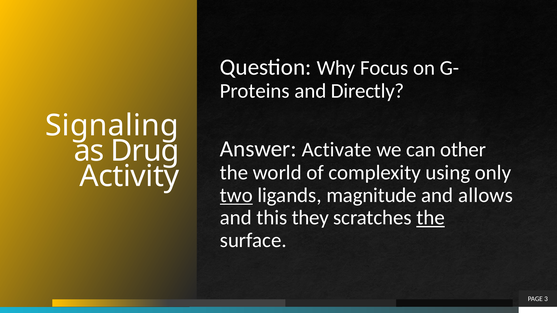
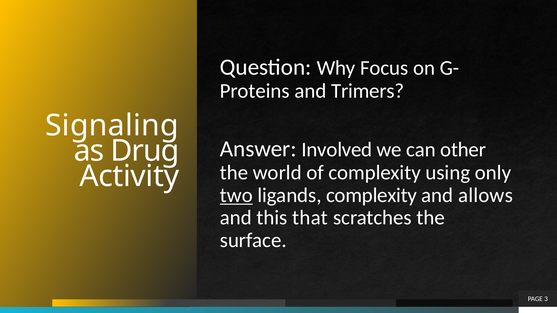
Directly: Directly -> Trimers (368, 91)
Activate: Activate -> Involved (337, 150)
ligands magnitude: magnitude -> complexity (372, 195)
they: they -> that (310, 218)
the underline: present -> none (431, 218)
